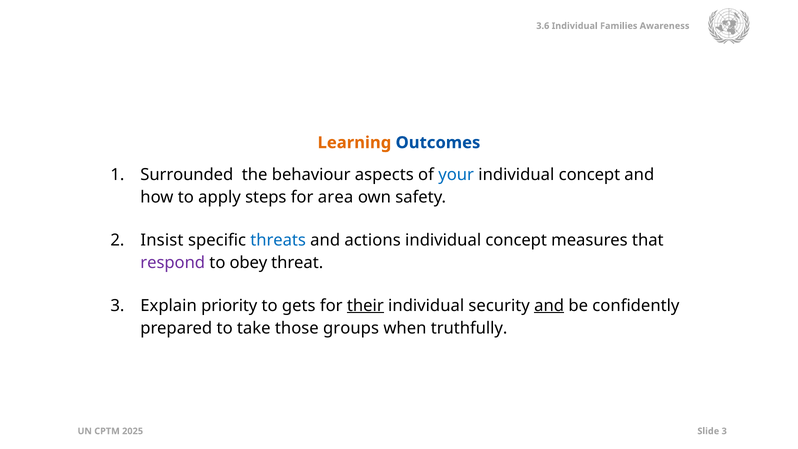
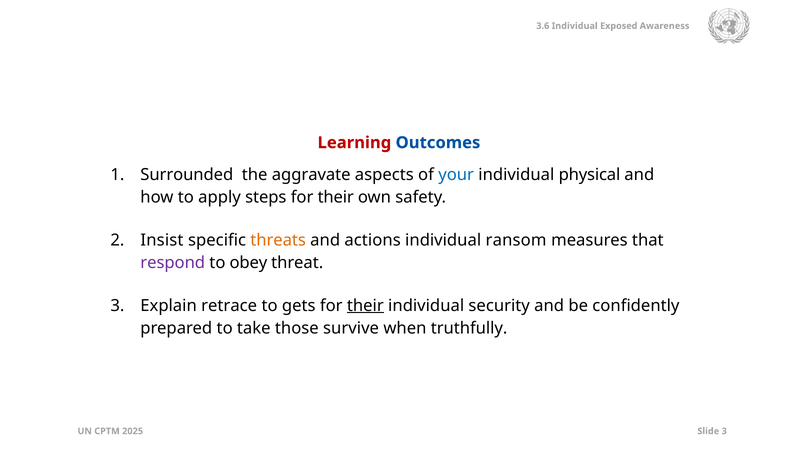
Families: Families -> Exposed (619, 26)
Learning colour: orange -> red (354, 143)
behaviour: behaviour -> aggravate (311, 175)
concept: concept -> physical (589, 175)
area: area -> their (336, 197)
threats colour: blue -> orange (278, 240)
concept: concept -> ransom (516, 240)
priority: priority -> retrace (229, 305)
and underline: present -> none (549, 305)
groups: groups -> survive (351, 328)
